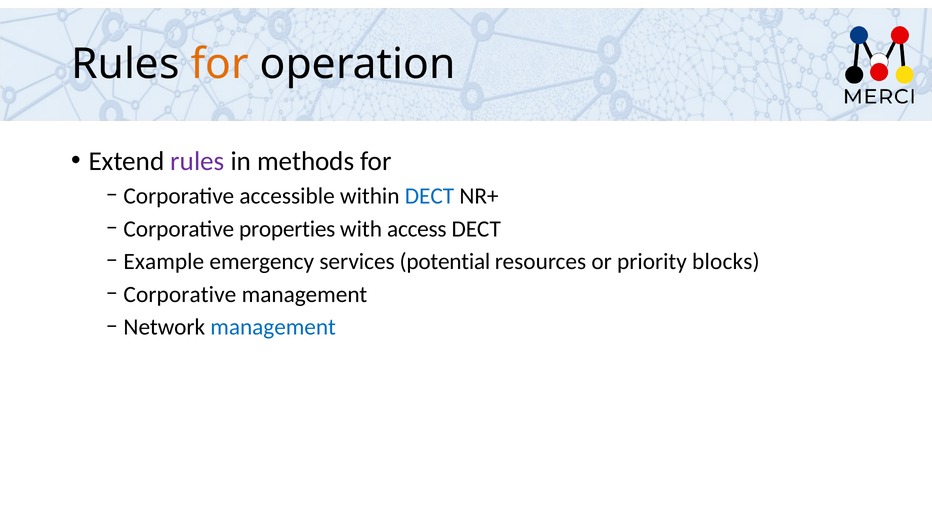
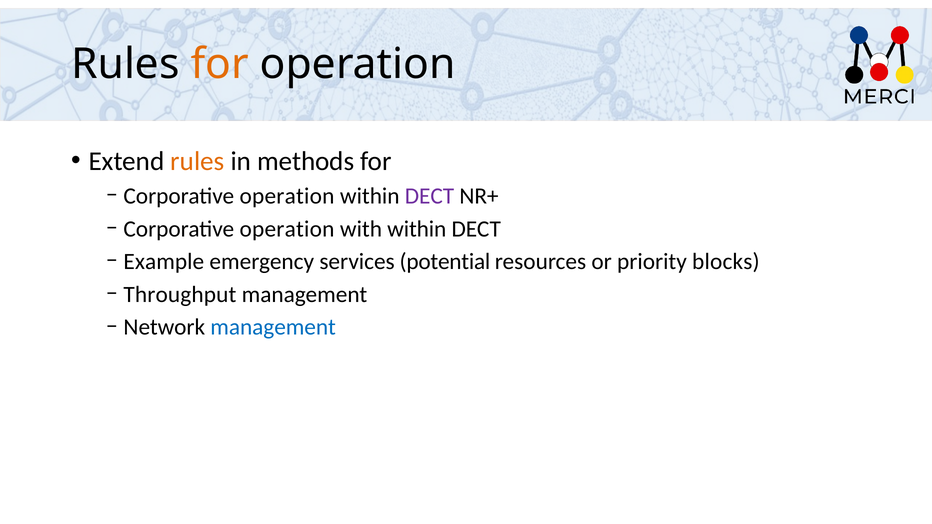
rules colour: purple -> orange (197, 161)
accessible: accessible -> operation (287, 196)
DECT colour: blue -> purple (429, 196)
properties: properties -> operation (287, 229)
with access: access -> within (417, 229)
Corporative: Corporative -> Throughput (180, 295)
